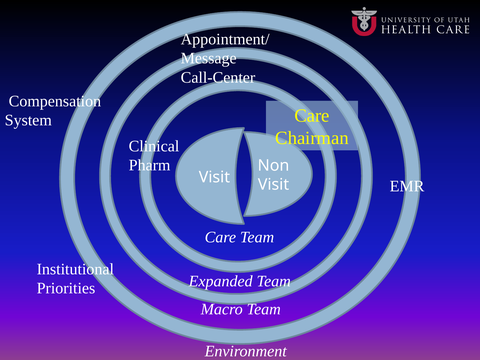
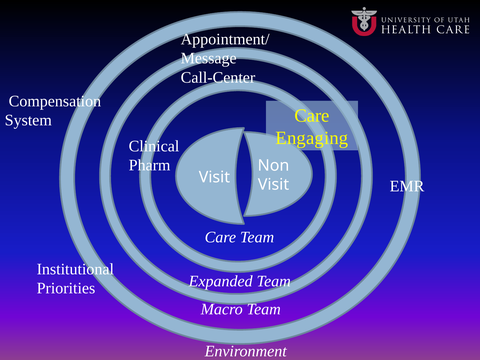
Chairman: Chairman -> Engaging (312, 138)
